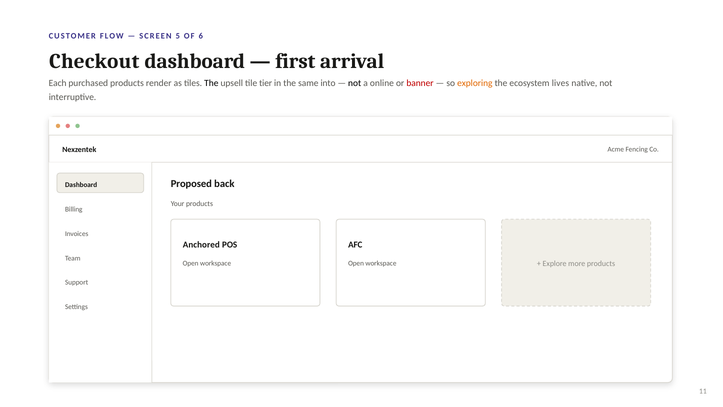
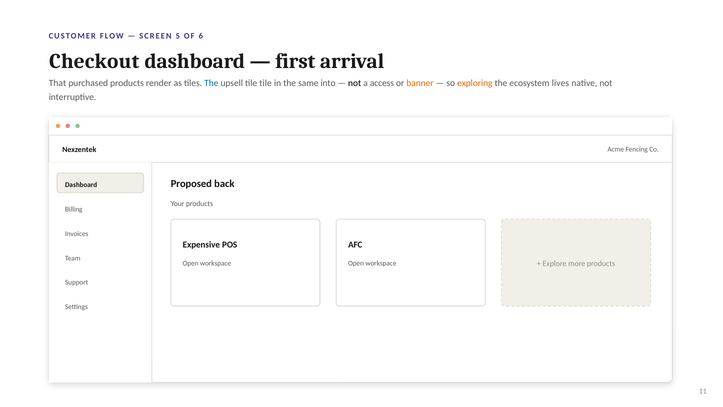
Each: Each -> That (57, 83)
The colour: black -> blue (211, 83)
tile tier: tier -> tile (266, 83)
online: online -> access (382, 83)
banner colour: red -> orange (420, 83)
Anchored: Anchored -> Expensive (201, 245)
